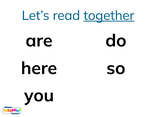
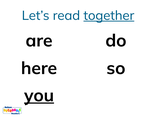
you underline: none -> present (39, 96)
